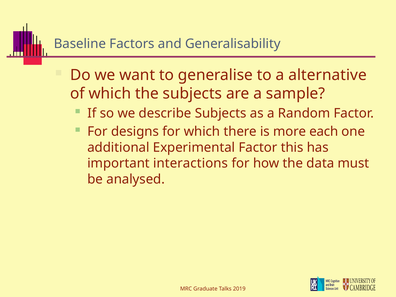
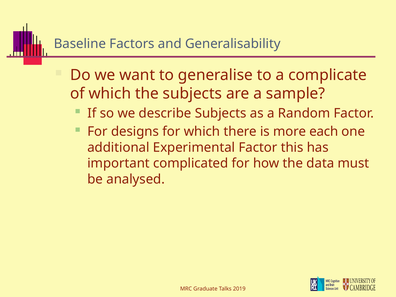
alternative: alternative -> complicate (328, 75)
interactions: interactions -> complicated (191, 163)
